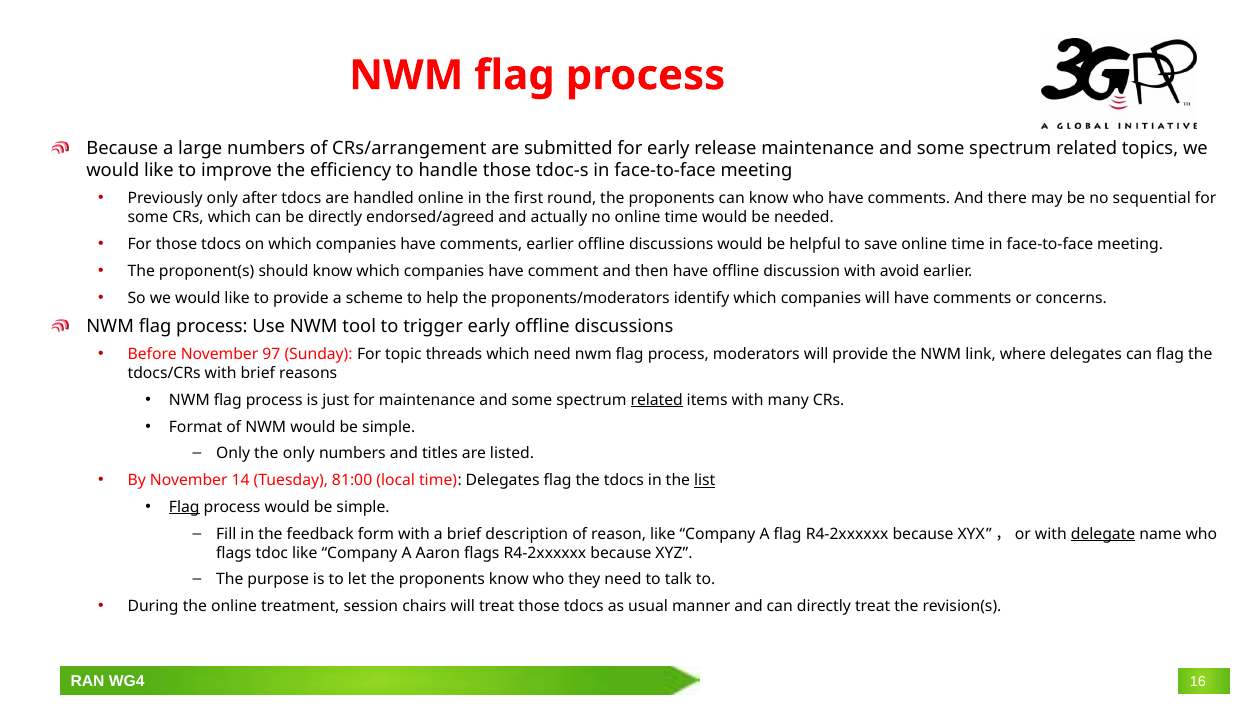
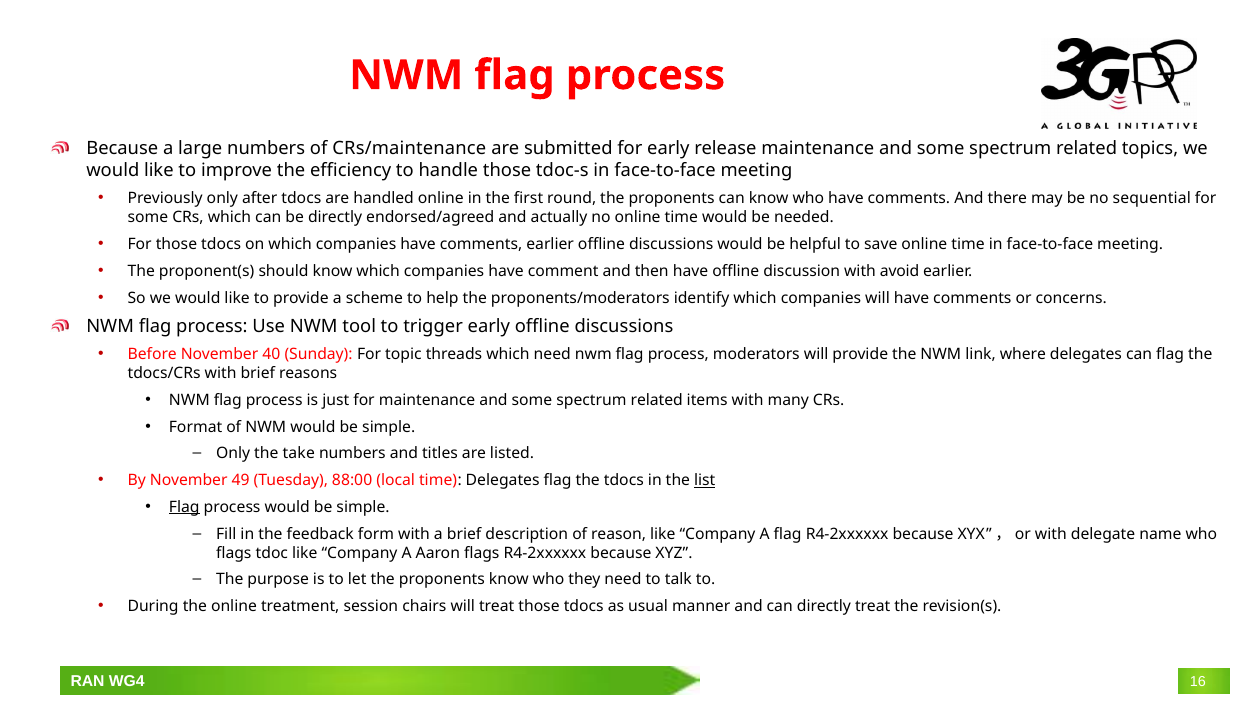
CRs/arrangement: CRs/arrangement -> CRs/maintenance (409, 149)
97: 97 -> 40 (271, 355)
related underline: present -> none (657, 400)
the only: only -> take (299, 454)
14: 14 -> 49 (241, 481)
81:00: 81:00 -> 88:00 (352, 481)
delegate underline: present -> none (1103, 534)
